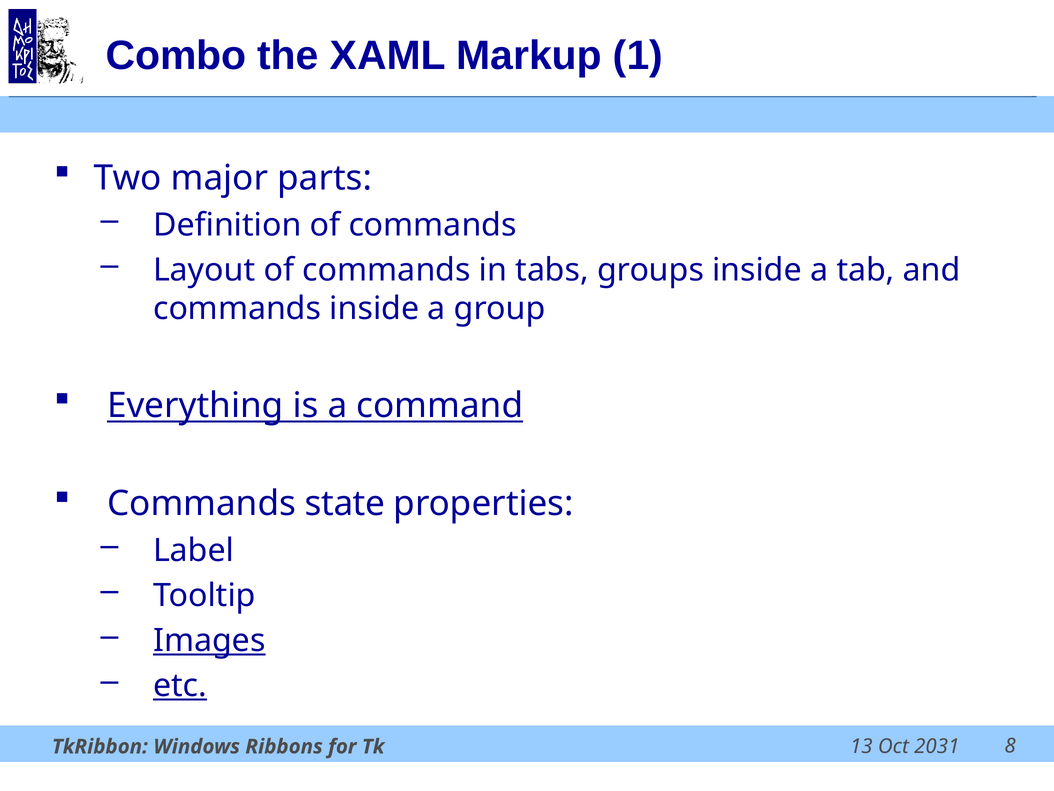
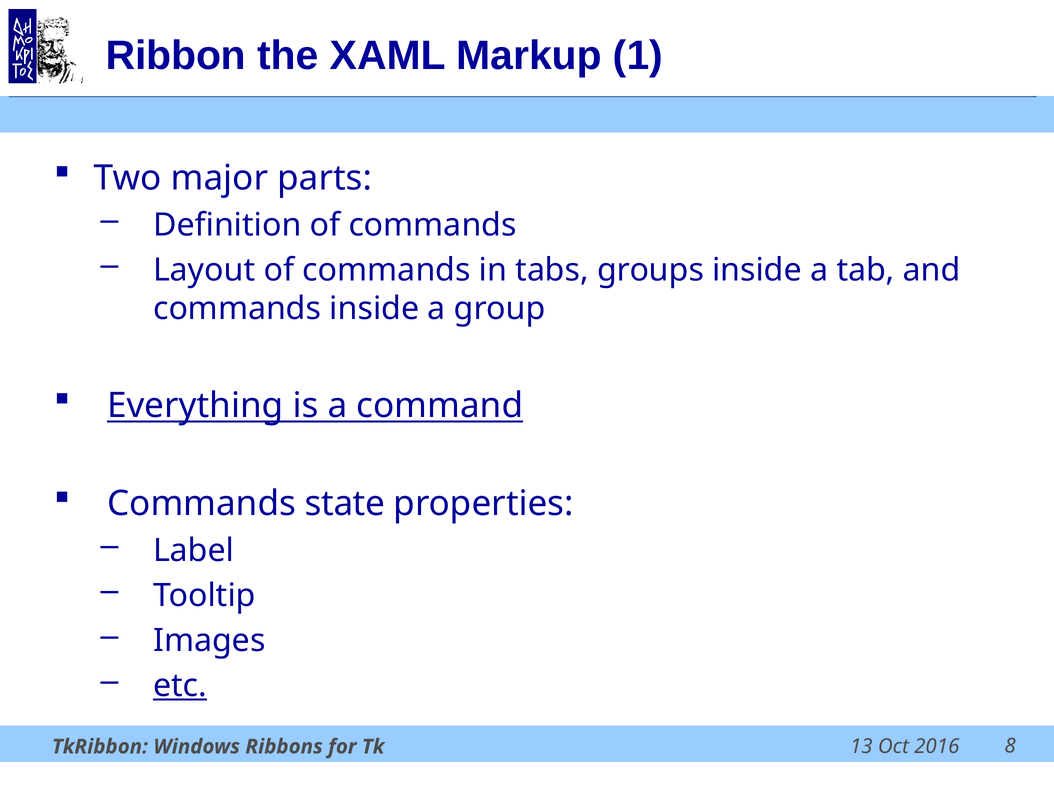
Combo: Combo -> Ribbon (176, 56)
Images underline: present -> none (209, 640)
2031: 2031 -> 2016 (937, 746)
